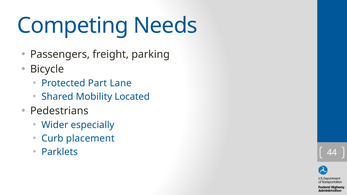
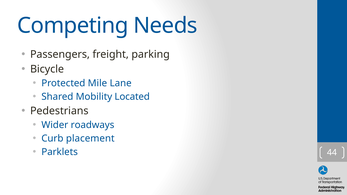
Part: Part -> Mile (97, 83)
especially: especially -> roadways (93, 125)
